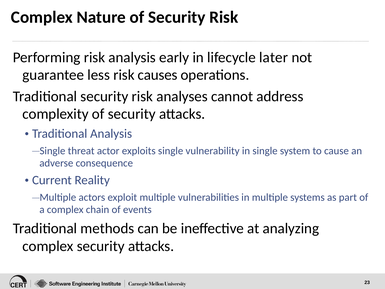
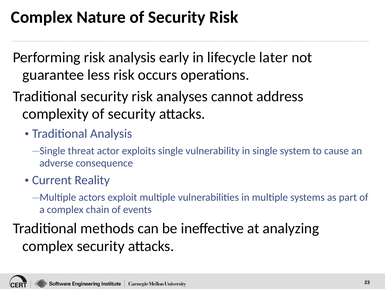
causes: causes -> occurs (158, 75)
